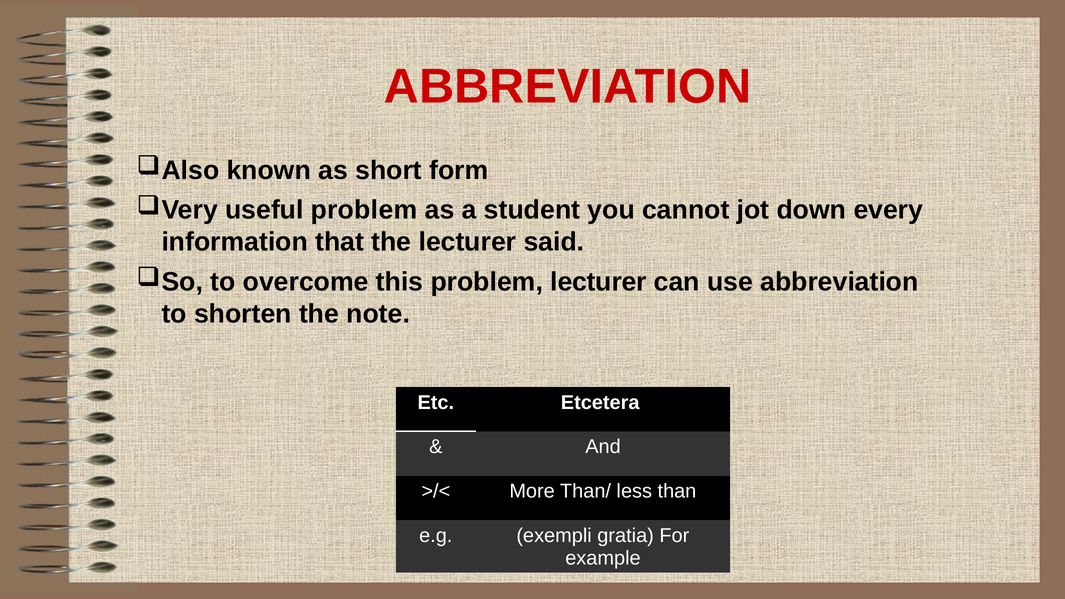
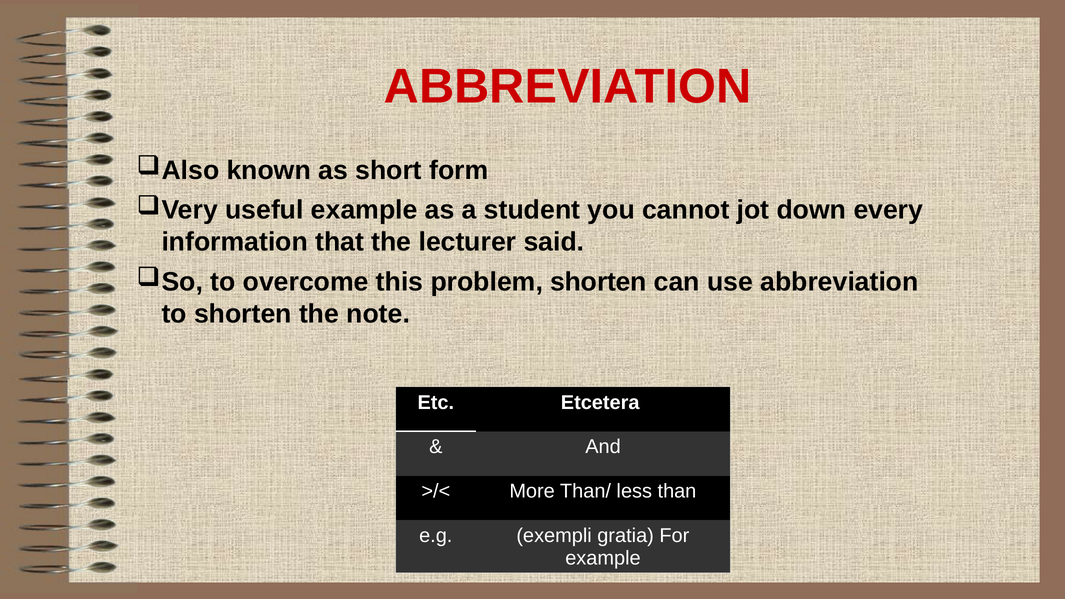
useful problem: problem -> example (364, 210)
problem lecturer: lecturer -> shorten (599, 282)
